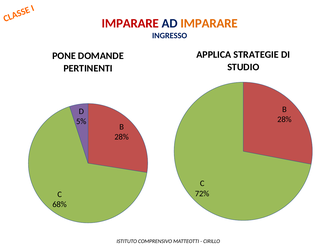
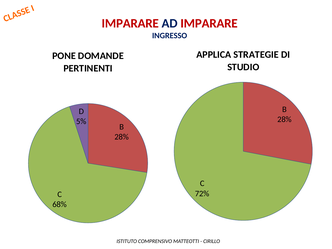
IMPARARE colour: orange -> red (209, 23)
